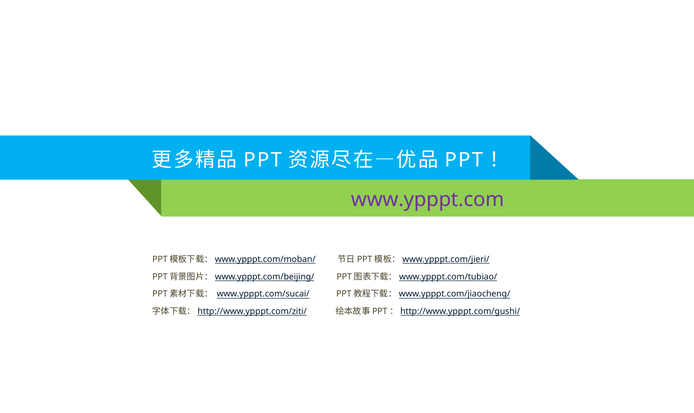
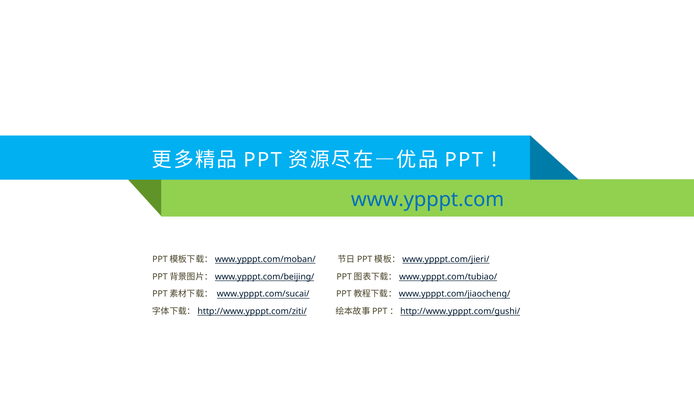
www.ypppt.com colour: purple -> blue (428, 199)
